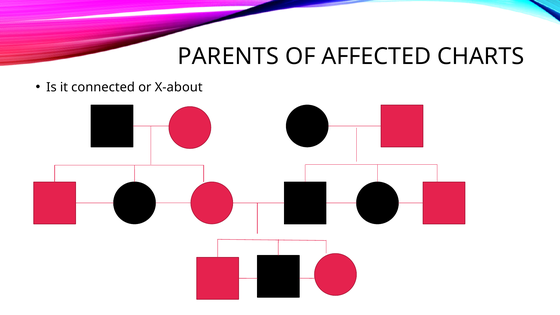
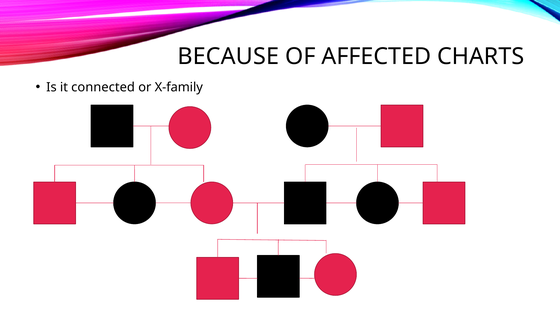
PARENTS: PARENTS -> BECAUSE (228, 57)
X-about: X-about -> X-family (179, 87)
